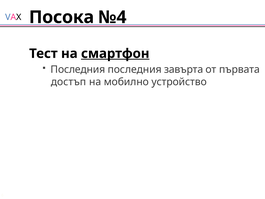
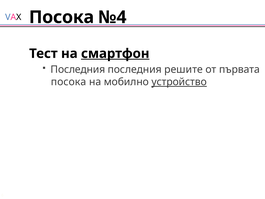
завърта: завърта -> решите (184, 69)
достъп: достъп -> посока (69, 82)
устройство underline: none -> present (179, 82)
